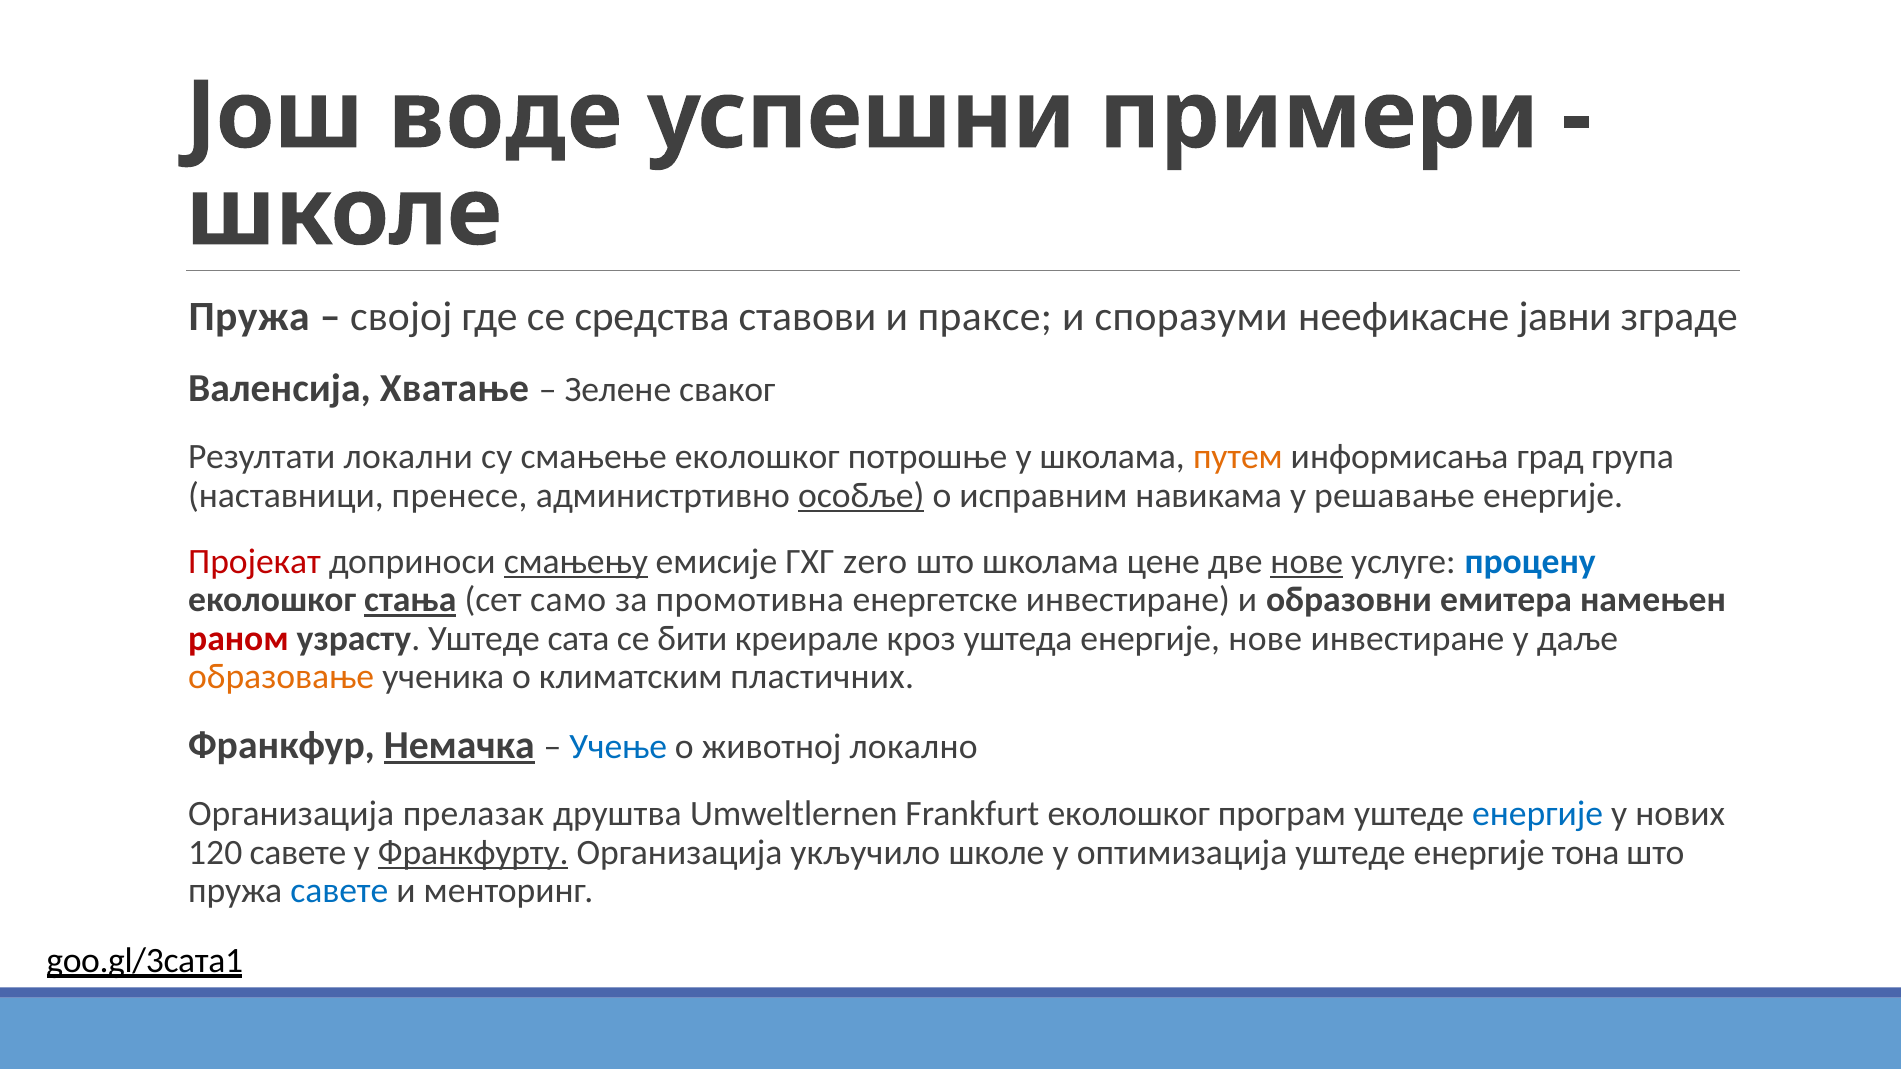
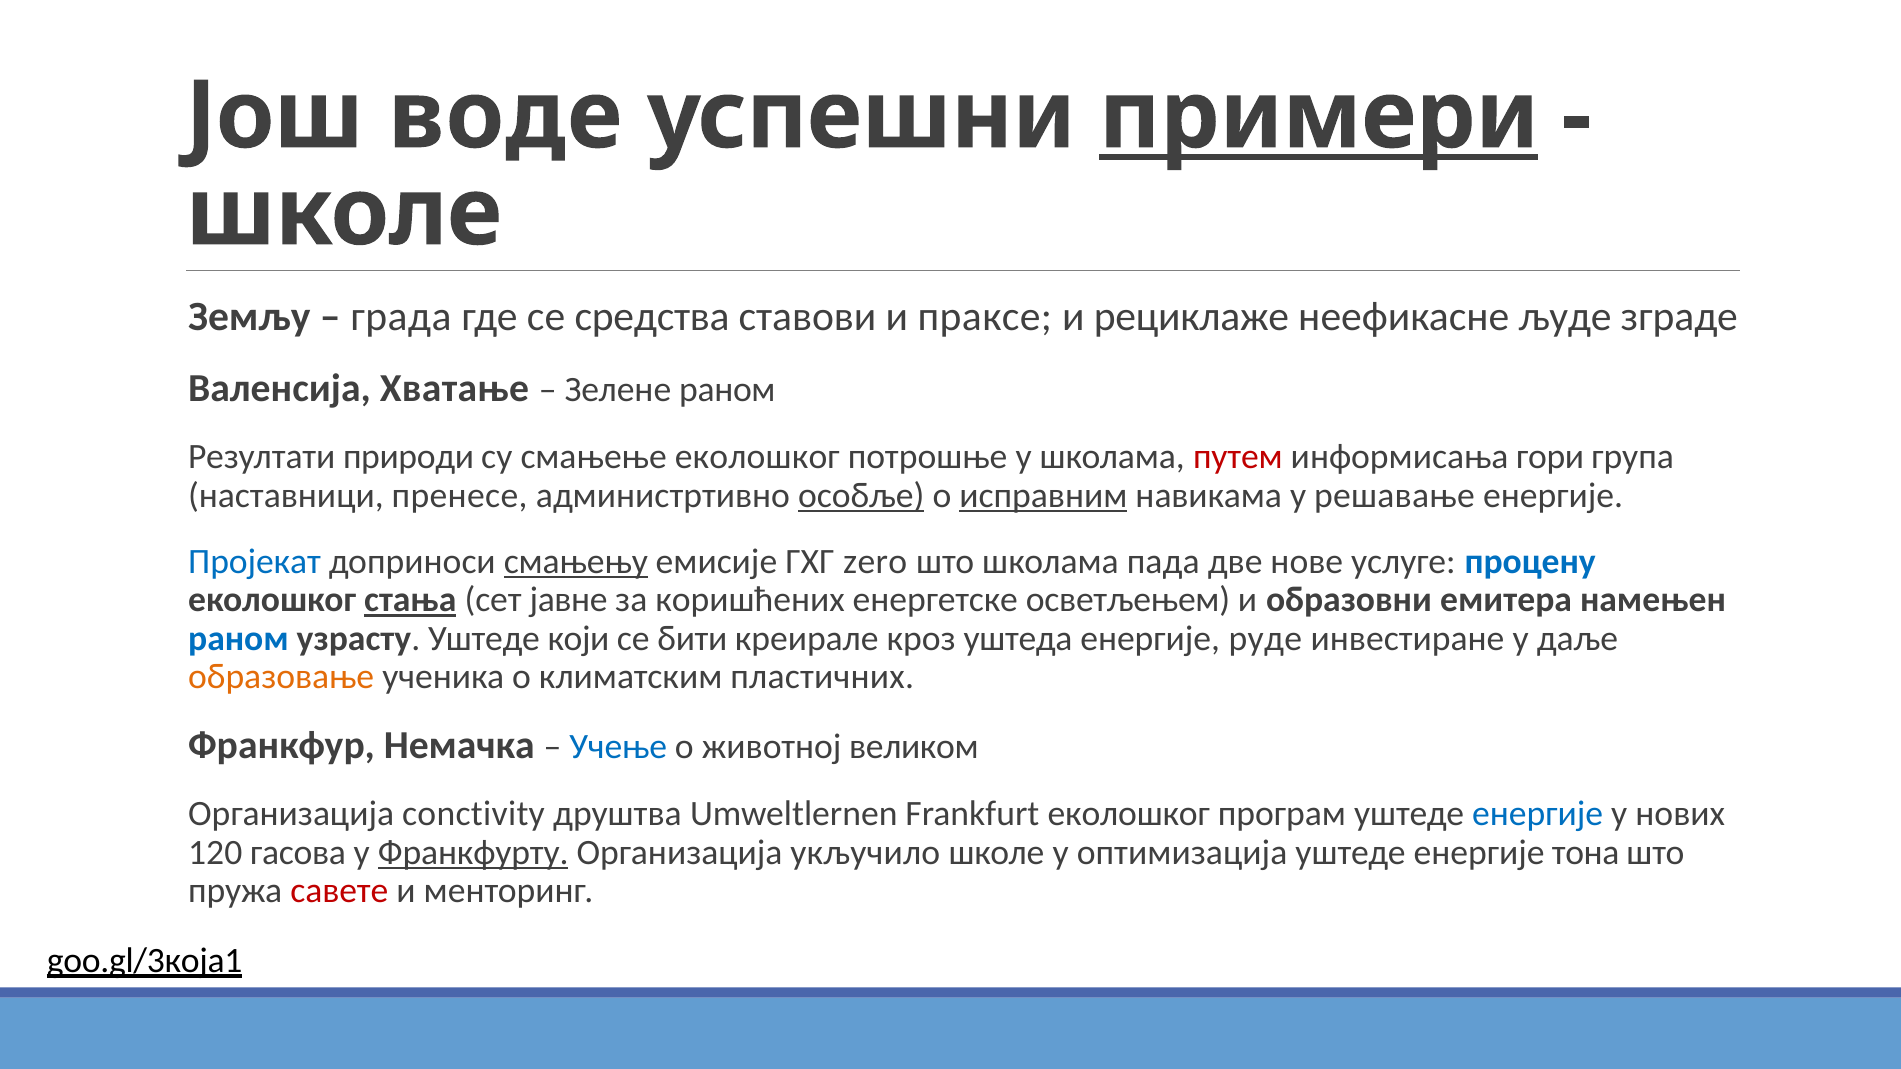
примери underline: none -> present (1319, 116)
Пружа: Пружа -> Земљу (249, 317)
својој: својој -> града (401, 317)
споразуми: споразуми -> рециклаже (1191, 317)
јавни: јавни -> људе (1565, 317)
Зелене сваког: сваког -> раном (727, 390)
локални: локални -> природи (409, 457)
путем colour: orange -> red (1238, 457)
град: град -> гори (1550, 457)
исправним underline: none -> present (1043, 496)
Пројекат colour: red -> blue (255, 562)
цене: цене -> пада (1163, 562)
нове underline: present -> none (1307, 562)
само: само -> јавне (569, 600)
промотивна: промотивна -> коришћених (750, 600)
енергетске инвестиране: инвестиране -> осветљењем (1128, 600)
раном colour: red -> blue (238, 639)
сата: сата -> који (578, 639)
енергије нове: нове -> руде (1265, 639)
Немачка underline: present -> none (459, 746)
локално: локално -> великом (914, 747)
прелазак: прелазак -> conctivity (473, 814)
120 савете: савете -> гасова (298, 853)
савете colour: blue -> red (339, 891)
goo.gl/3сата1: goo.gl/3сата1 -> goo.gl/3која1 (145, 961)
